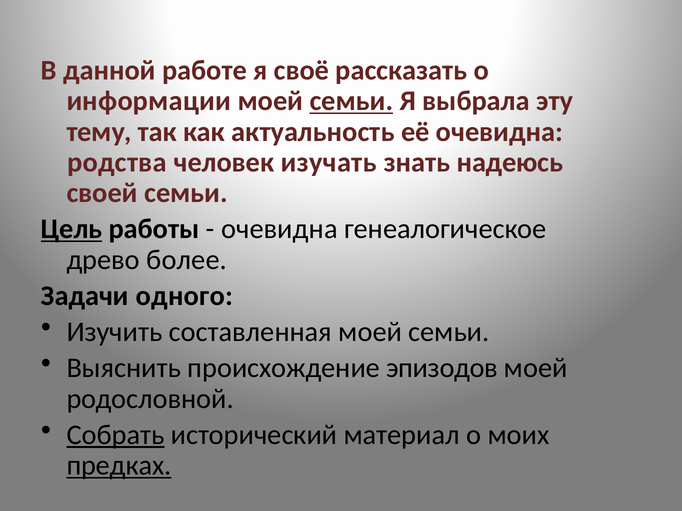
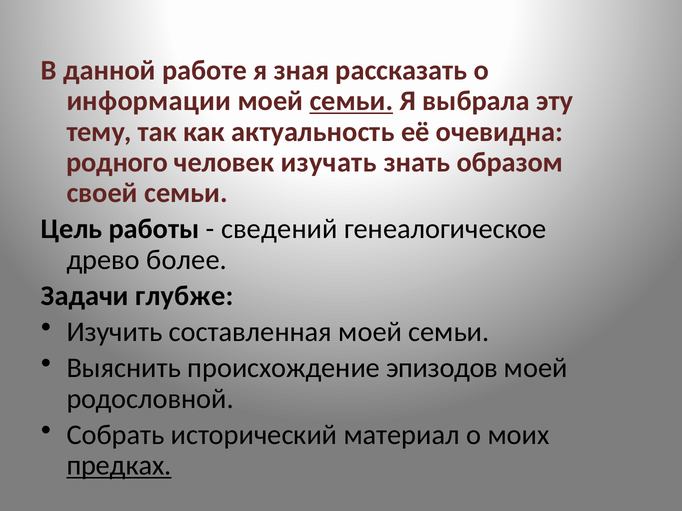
своё: своё -> зная (302, 70)
родства: родства -> родного (117, 162)
надеюсь: надеюсь -> образом (510, 162)
Цель underline: present -> none (72, 229)
очевидна: очевидна -> сведений (279, 229)
одного: одного -> глубже (184, 296)
Собрать underline: present -> none (115, 435)
